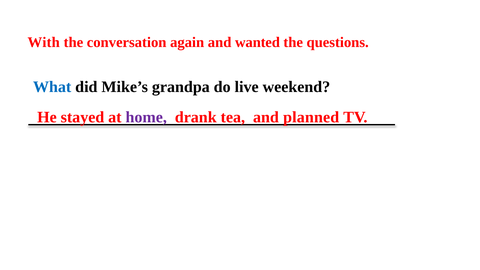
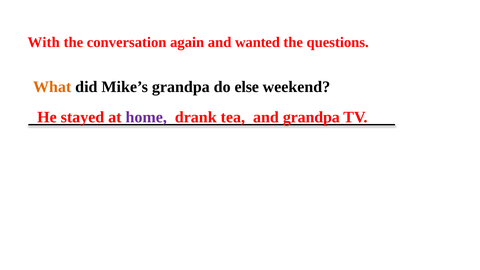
What colour: blue -> orange (52, 87)
live: live -> else (247, 87)
and planned: planned -> grandpa (311, 117)
